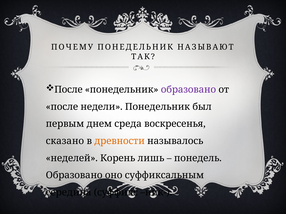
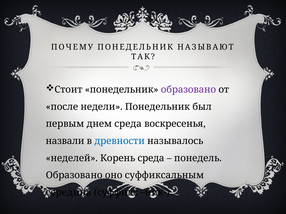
После: После -> Стоит (68, 90)
сказано: сказано -> назвали (65, 141)
древности colour: orange -> blue (120, 141)
Корень лишь: лишь -> среда (151, 158)
